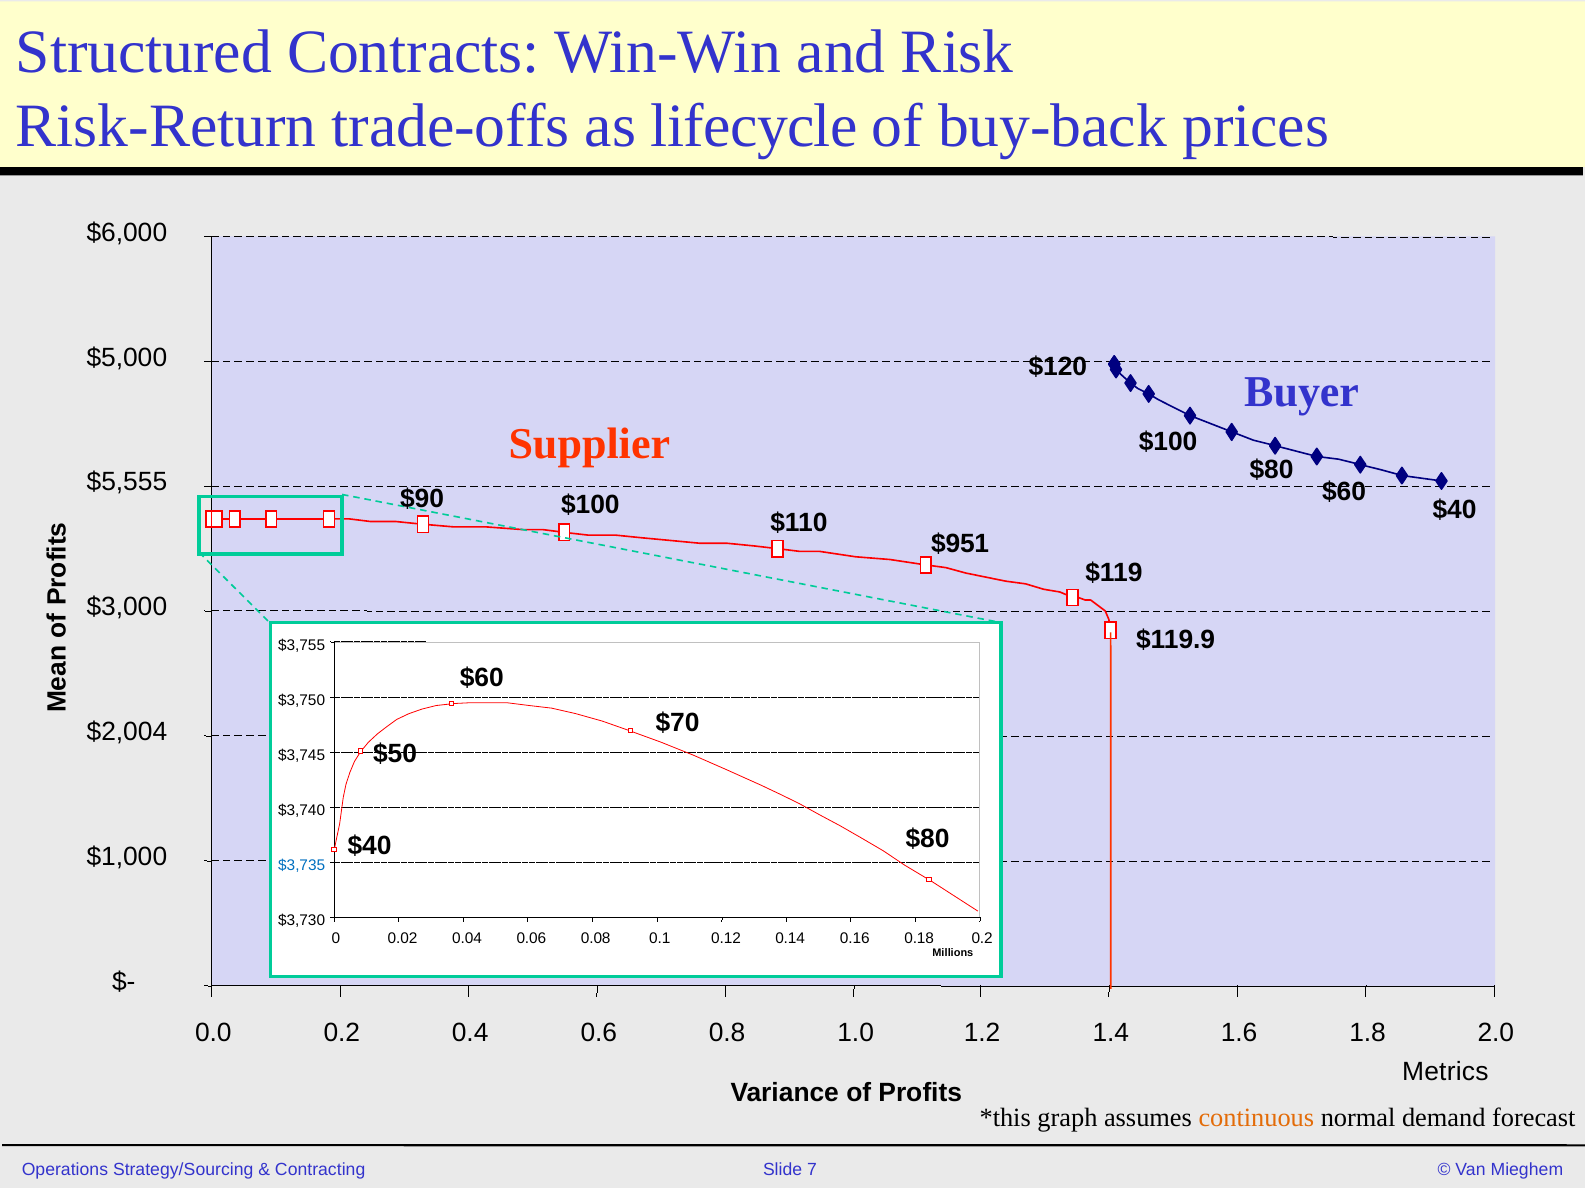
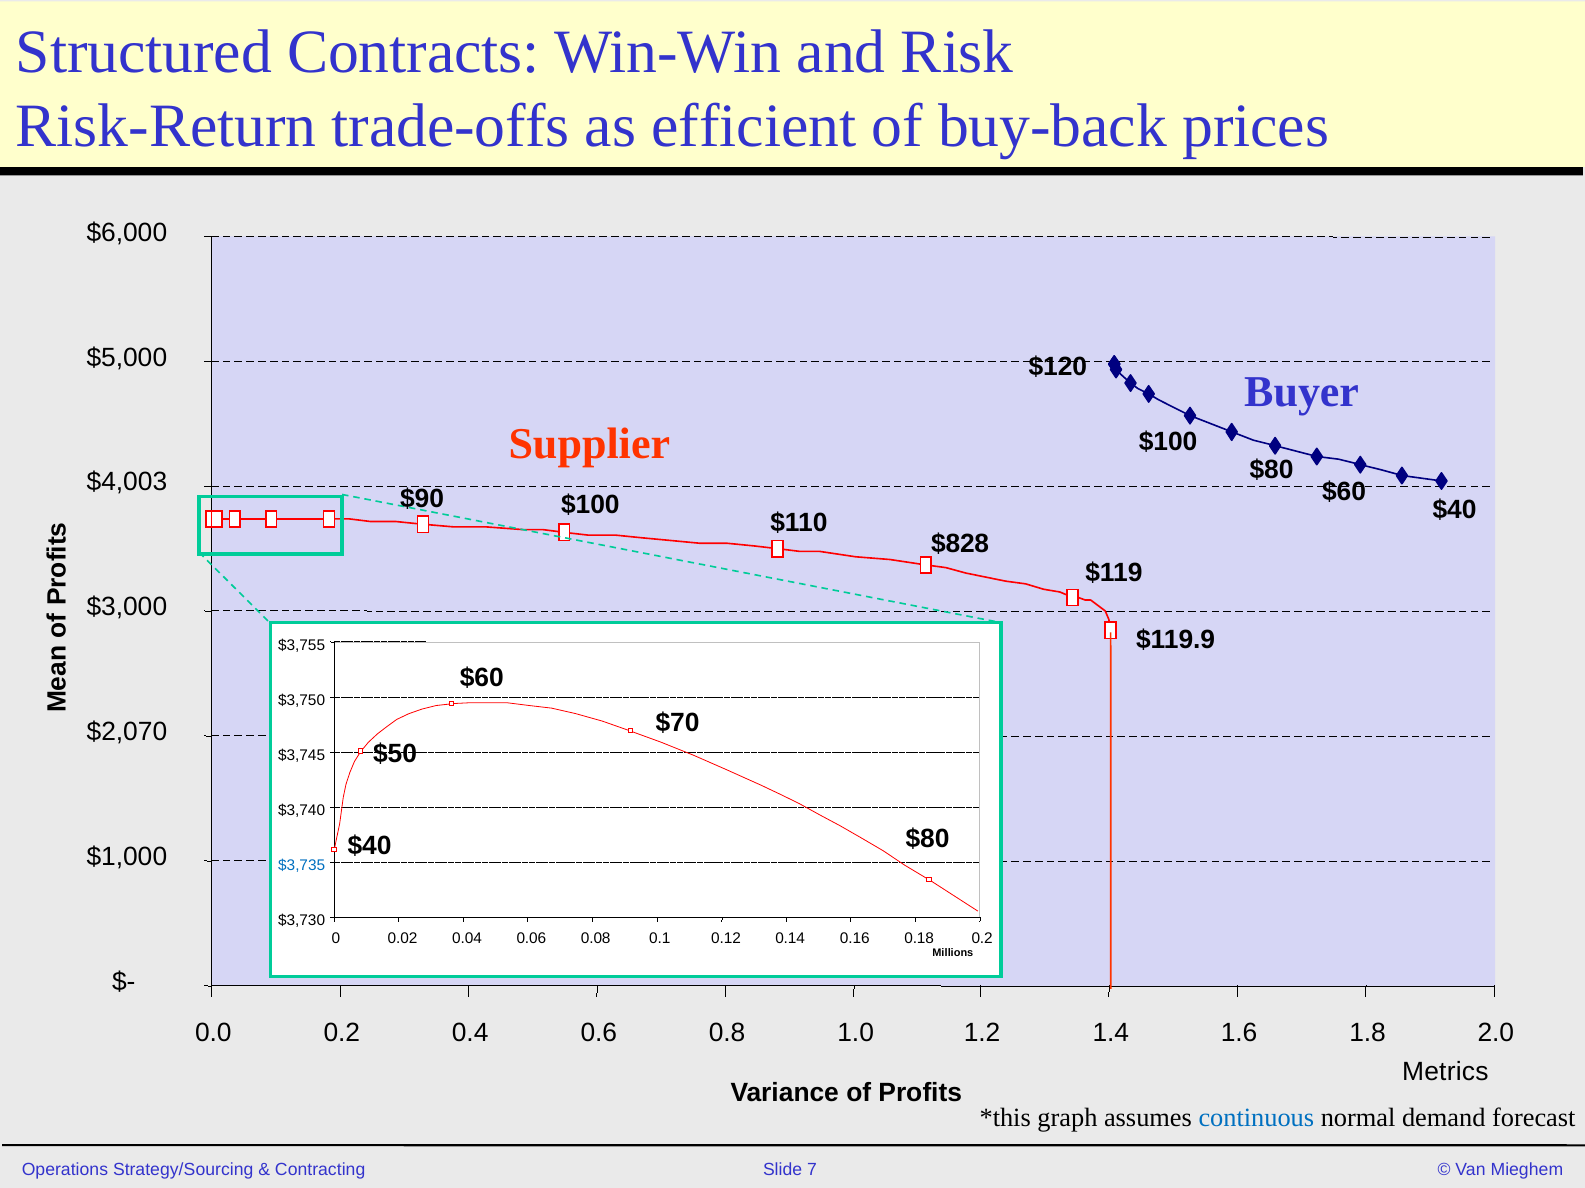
lifecycle: lifecycle -> efficient (754, 126)
$5,555: $5,555 -> $4,003 (127, 483)
$951: $951 -> $828 (960, 545)
$2,004: $2,004 -> $2,070 (127, 732)
continuous colour: orange -> blue (1256, 1118)
